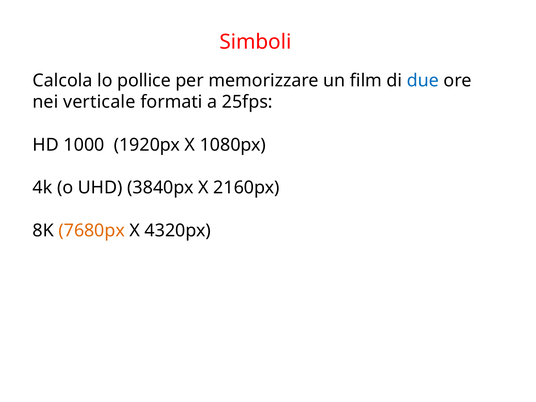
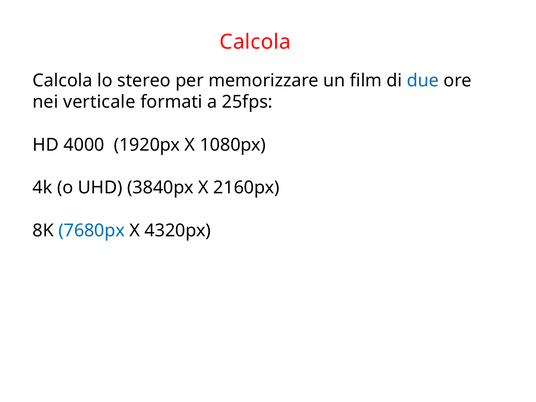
Simboli: Simboli -> Calcola (255, 42)
pollice: pollice -> stereo (144, 81)
1000: 1000 -> 4000 (84, 145)
7680px colour: orange -> blue (92, 231)
